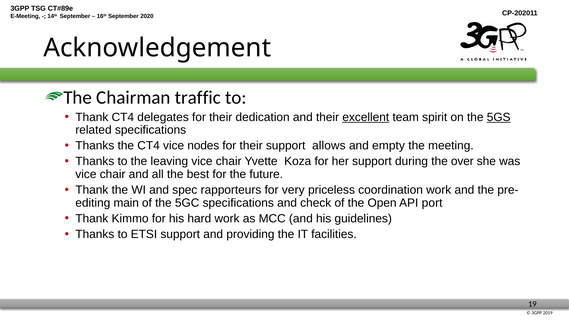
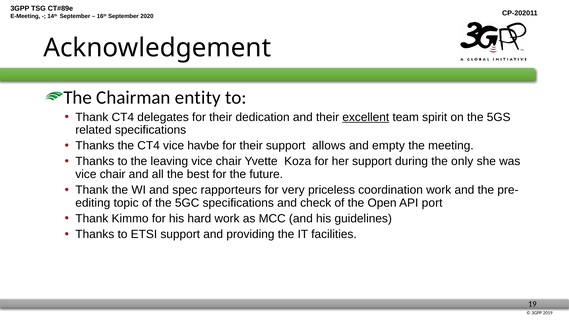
traffic: traffic -> entity (198, 97)
5GS underline: present -> none (499, 117)
nodes: nodes -> havbe (203, 146)
over: over -> only (462, 161)
main: main -> topic (126, 203)
